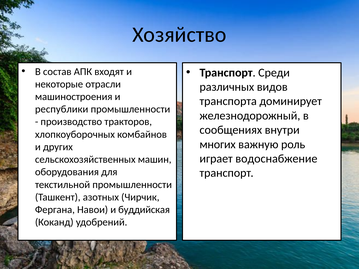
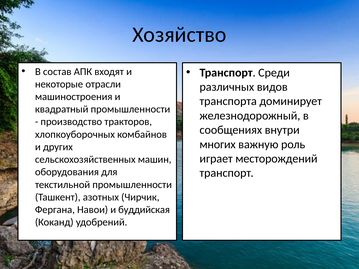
республики: республики -> квадратный (62, 109)
водоснабжение: водоснабжение -> месторождений (276, 159)
